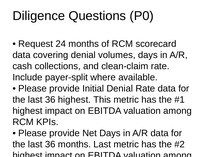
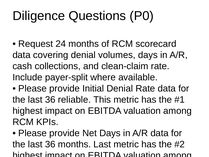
36 highest: highest -> reliable (74, 100)
